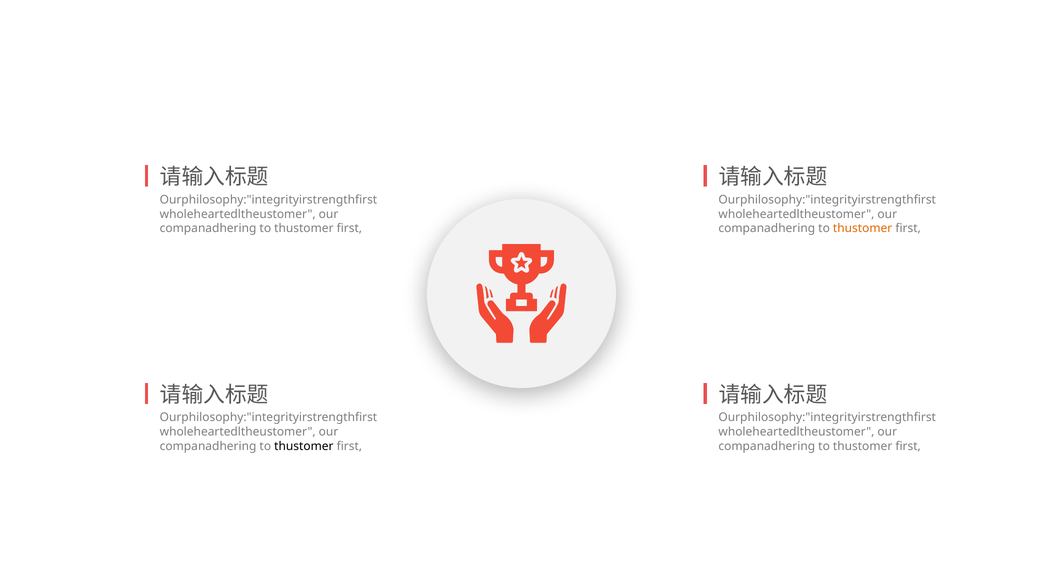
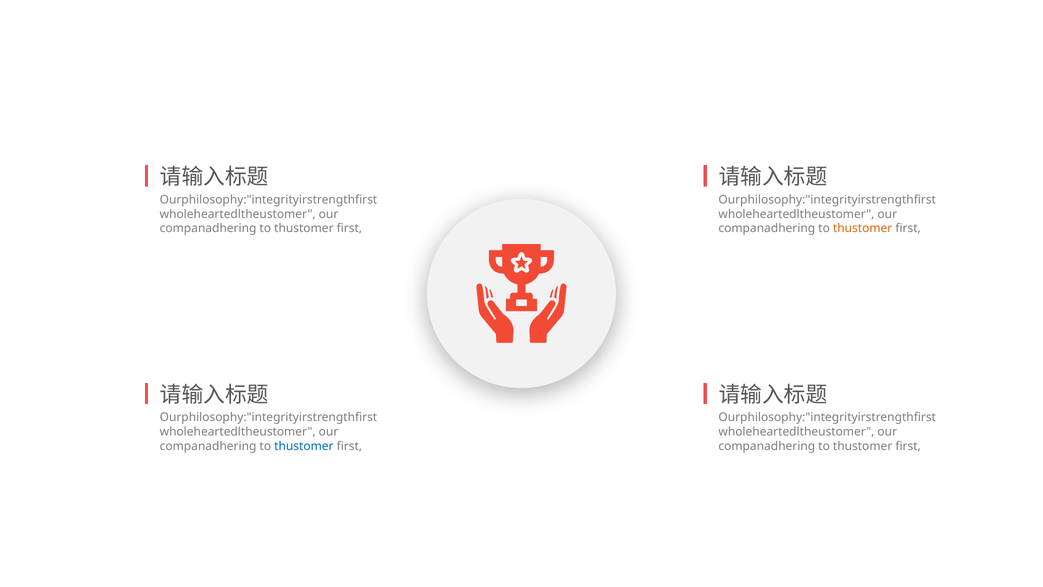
thustomer colour: black -> blue (304, 446)
